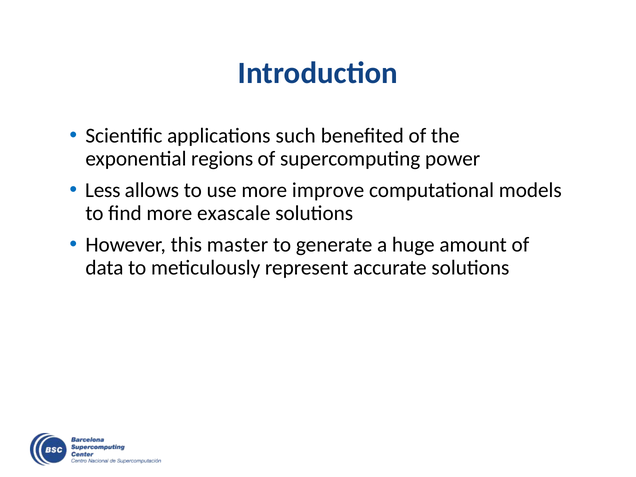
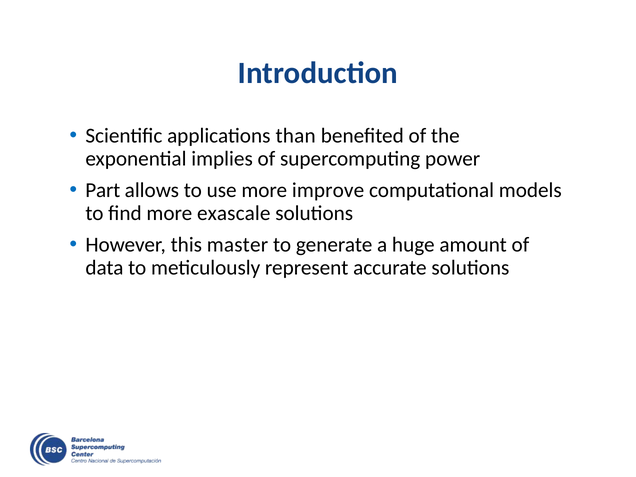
such: such -> than (296, 136)
regions: regions -> implies (222, 159)
Less: Less -> Part (103, 190)
